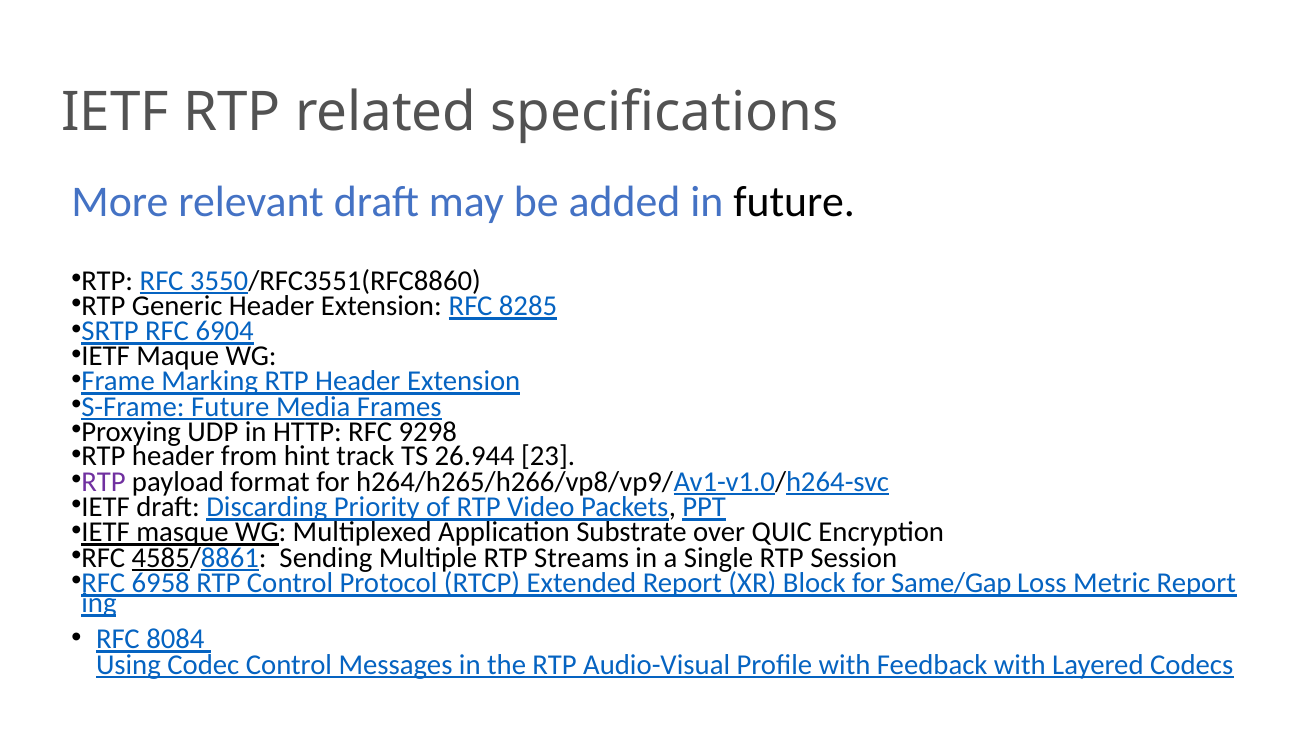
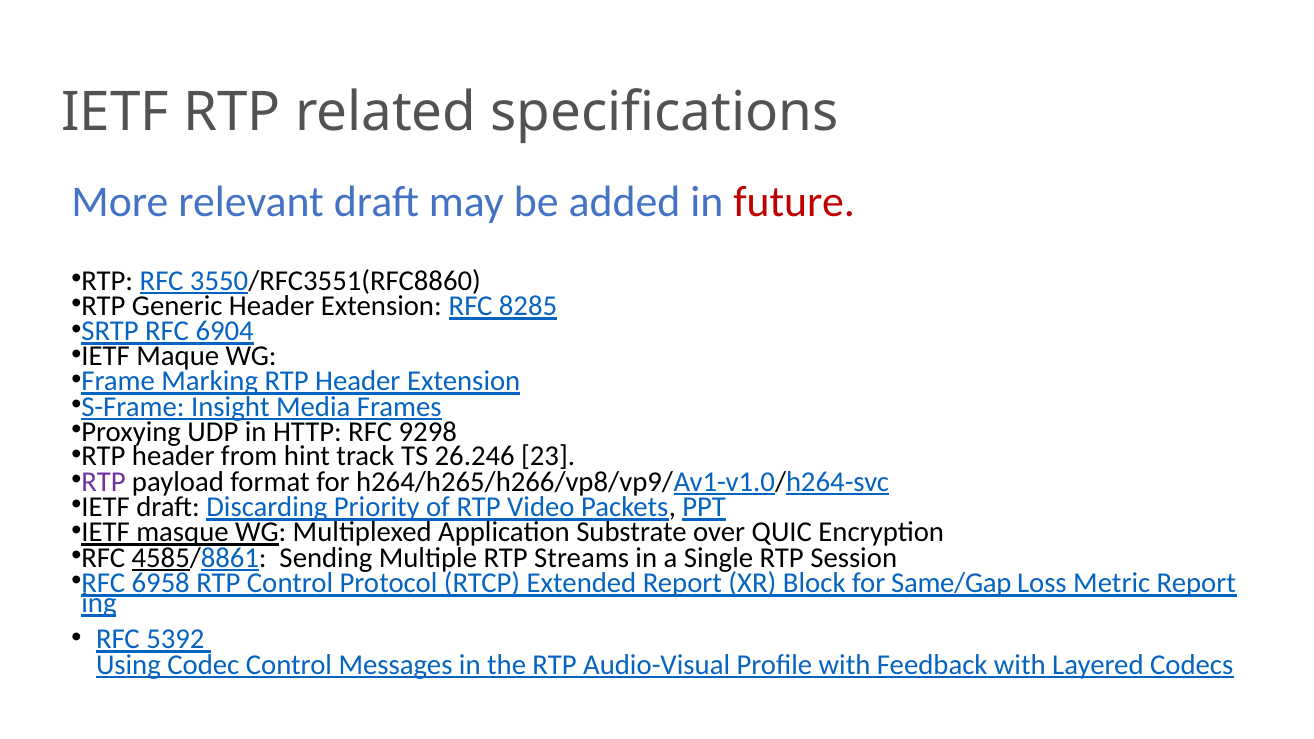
future colour: black -> red (794, 202)
S-Frame Future: Future -> Insight (230, 407)
26.944: 26.944 -> 26.246 (475, 457)
8084: 8084 -> 5392 (175, 639)
